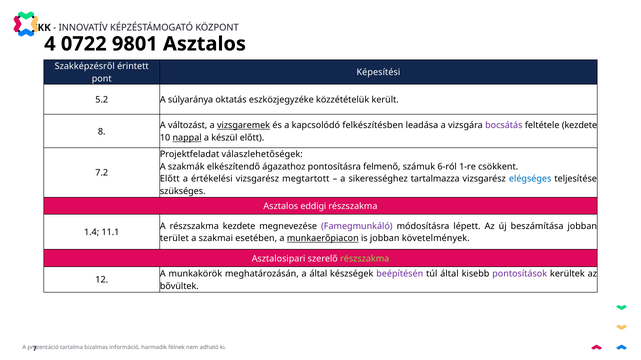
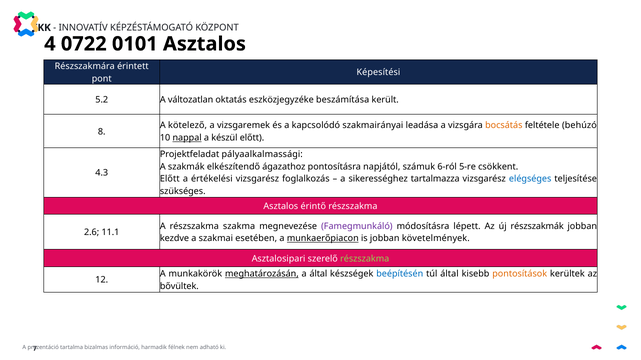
9801: 9801 -> 0101 (135, 44)
Szakképzésről: Szakképzésről -> Részszakmára (85, 66)
súlyaránya: súlyaránya -> változatlan (191, 100)
közzétételük: közzétételük -> beszámítása (343, 100)
változást: változást -> kötelező (188, 126)
vizsgaremek underline: present -> none (244, 126)
felkészítésben: felkészítésben -> szakmairányai (373, 126)
bocsátás colour: purple -> orange (504, 126)
feltétele kezdete: kezdete -> behúzó (579, 126)
válaszlehetőségek: válaszlehetőségek -> pályaalkalmassági (262, 155)
felmenő: felmenő -> napjától (382, 167)
1-re: 1-re -> 5-re (468, 167)
7.2: 7.2 -> 4.3 (102, 173)
megtartott: megtartott -> foglalkozás (306, 179)
eddigi: eddigi -> érintő (313, 206)
részszakma kezdete: kezdete -> szakma (239, 227)
beszámítása: beszámítása -> részszakmák (537, 227)
1.4: 1.4 -> 2.6 (92, 233)
terület: terület -> kezdve (174, 239)
meghatározásán underline: none -> present (262, 274)
beépítésén colour: purple -> blue (400, 274)
pontosítások colour: purple -> orange (520, 274)
